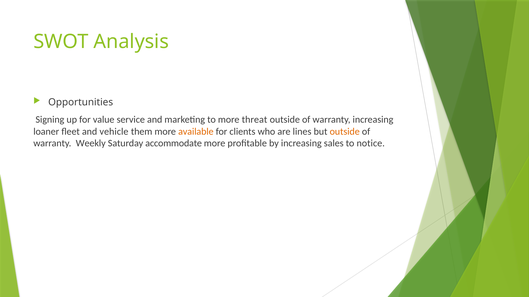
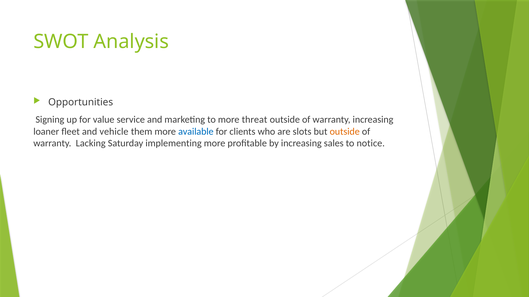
available colour: orange -> blue (196, 132)
lines: lines -> slots (302, 132)
Weekly: Weekly -> Lacking (91, 144)
accommodate: accommodate -> implementing (174, 144)
